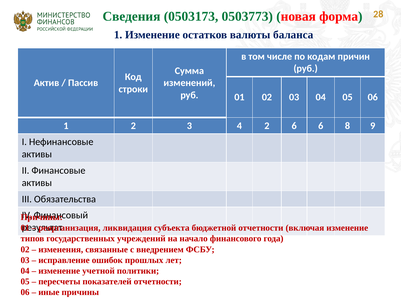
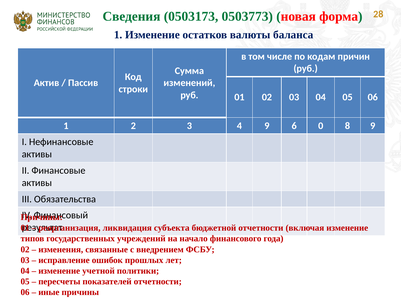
4 2: 2 -> 9 (267, 126)
6 6: 6 -> 0 (321, 126)
